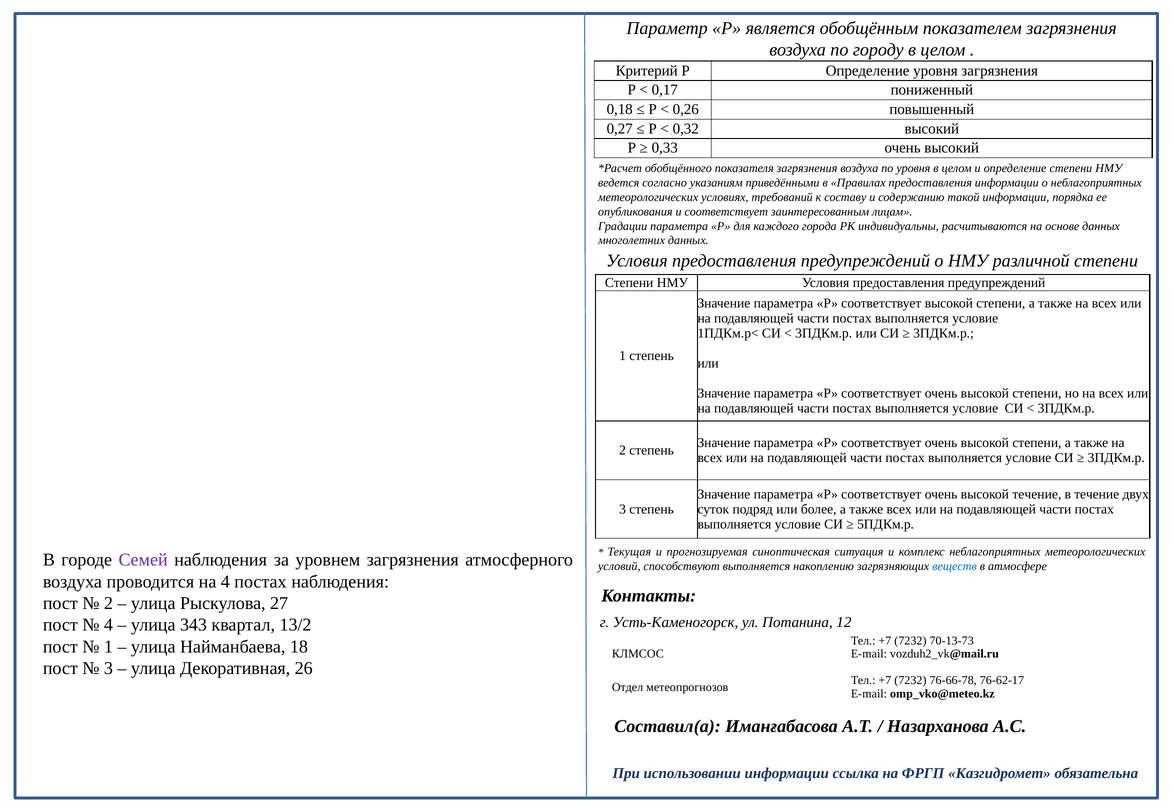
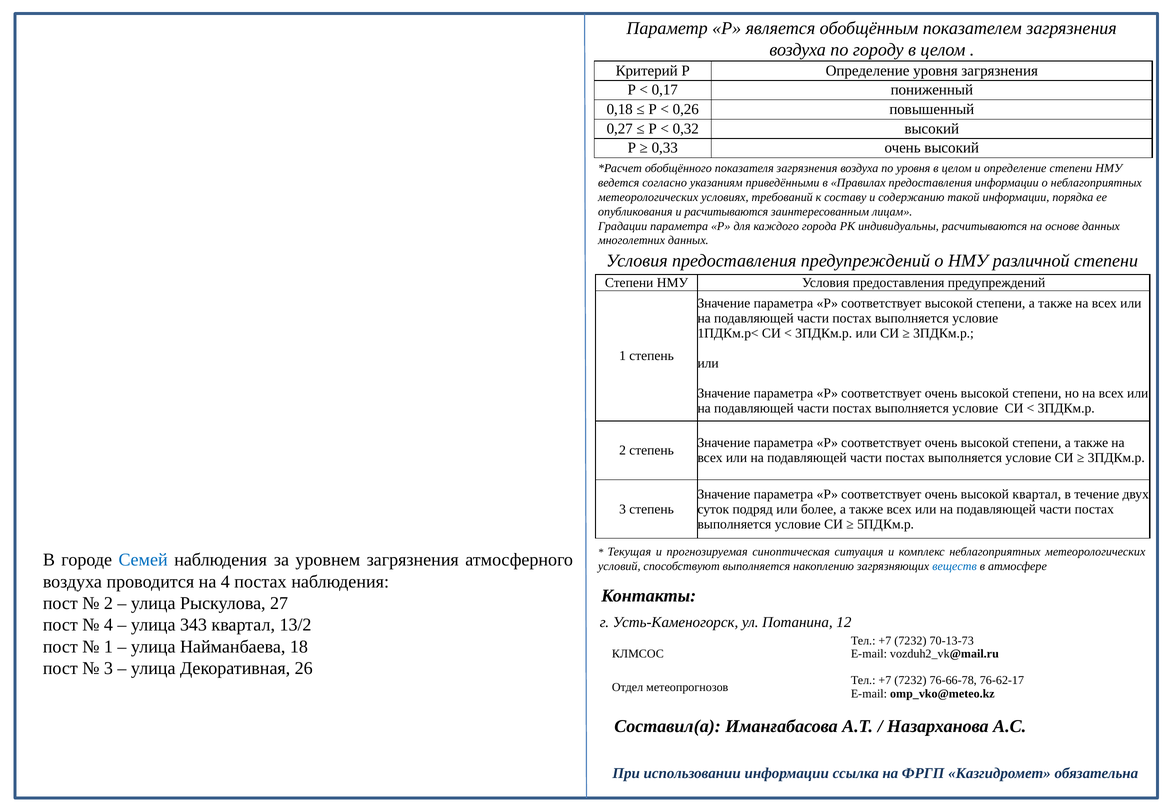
и соответствует: соответствует -> расчитываются (726, 212)
высокой течение: течение -> квартал (1037, 494)
Семей colour: purple -> blue (143, 560)
